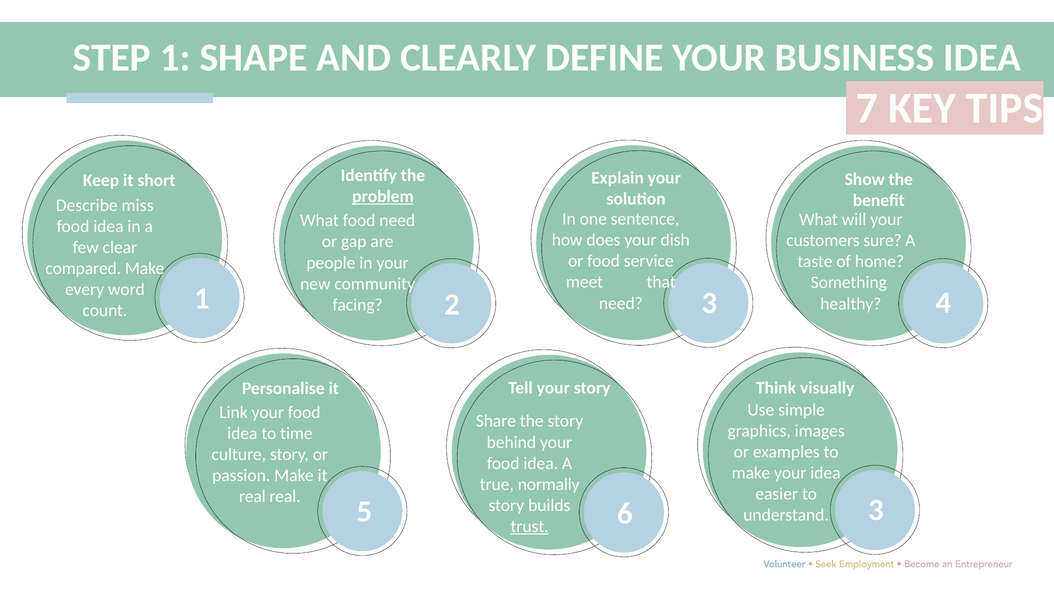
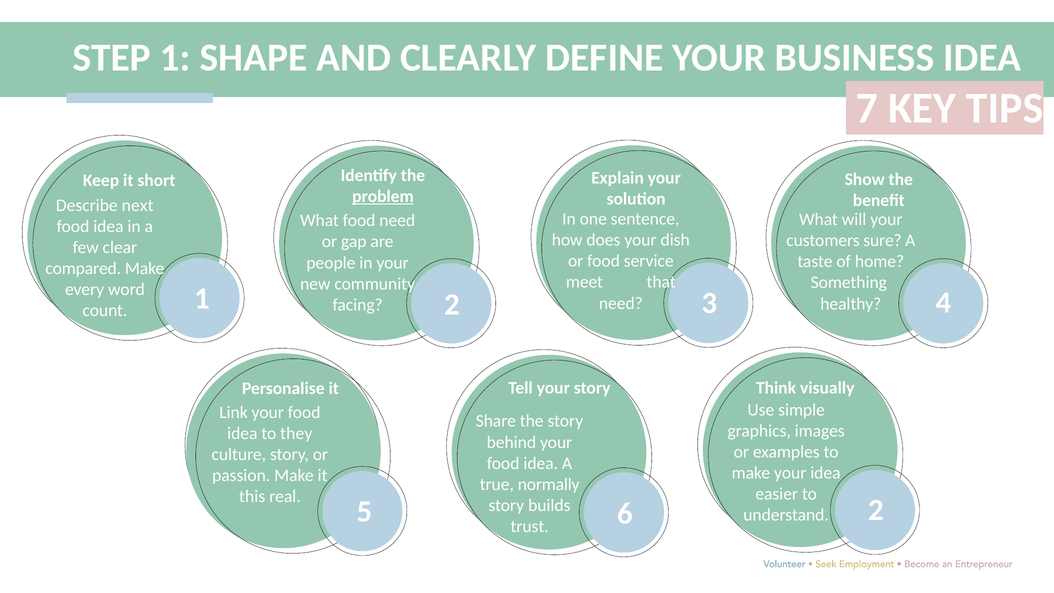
miss: miss -> next (138, 205)
time: time -> they (296, 433)
real: real -> this (252, 496)
6 3: 3 -> 2 (876, 510)
trust underline: present -> none (530, 526)
